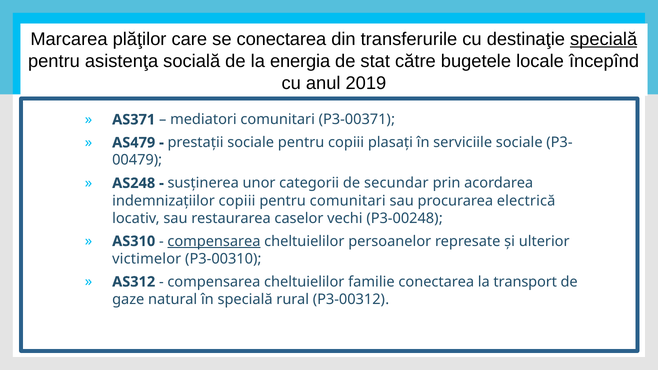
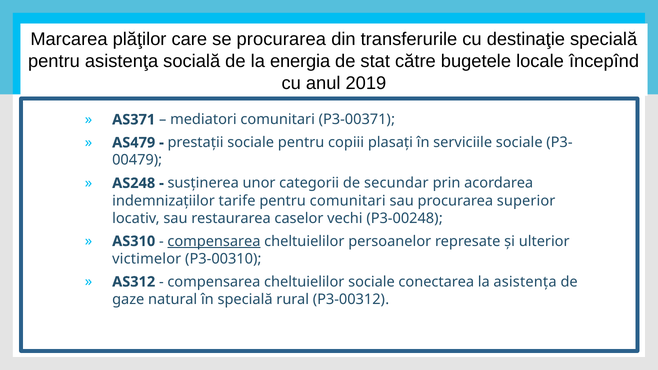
se conectarea: conectarea -> procurarea (281, 39)
specială underline: present -> none (604, 39)
indemnizaţiilor copiii: copiii -> tarife (237, 201)
electrică: electrică -> superior (526, 201)
cheltuielilor familie: familie -> sociale (371, 282)
la transport: transport -> asistenţa (525, 282)
